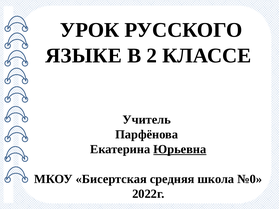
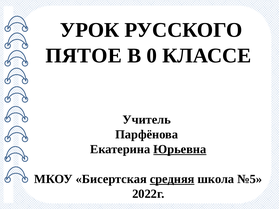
ЯЗЫКЕ: ЯЗЫКЕ -> ПЯТОЕ (84, 56)
2: 2 -> 0 (152, 56)
средняя underline: none -> present (172, 179)
№0: №0 -> №5 (250, 179)
